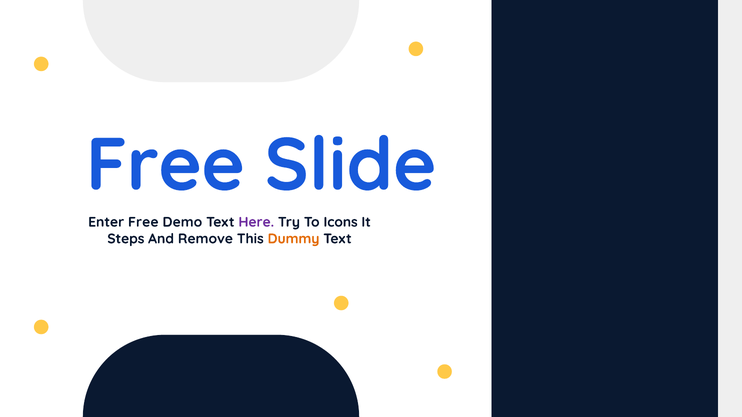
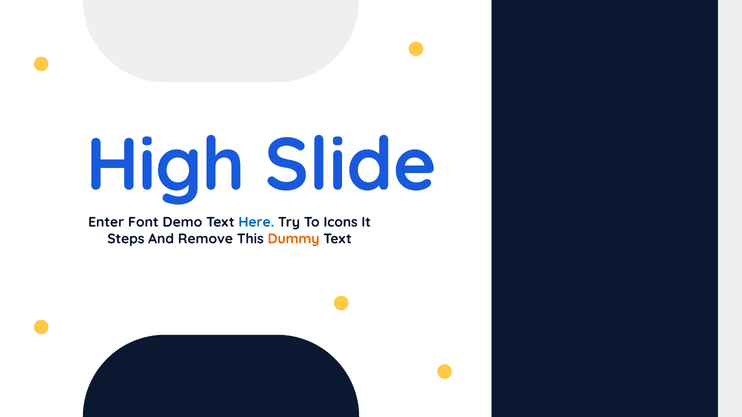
Free: Free -> High (165, 165)
Enter Free: Free -> Font (143, 222)
Here colour: purple -> blue (256, 222)
